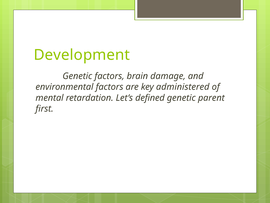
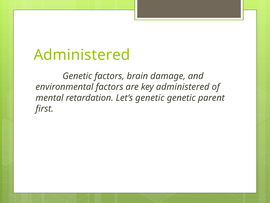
Development: Development -> Administered (82, 55)
Let’s defined: defined -> genetic (150, 98)
